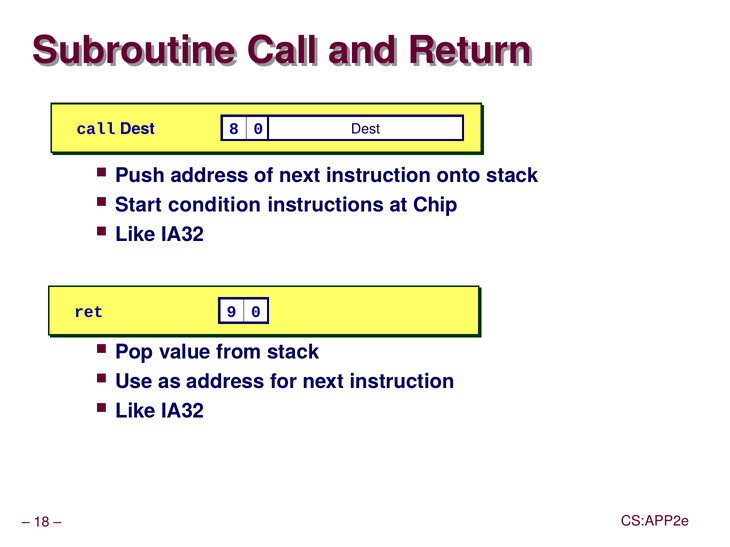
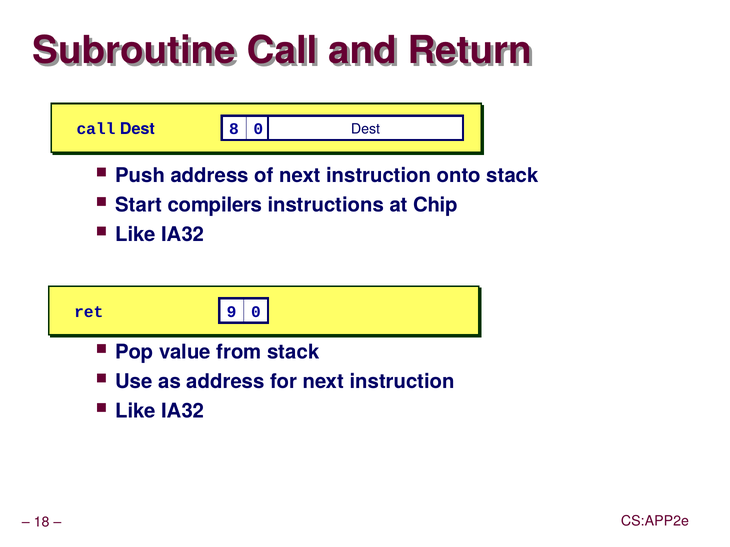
condition: condition -> compilers (215, 205)
